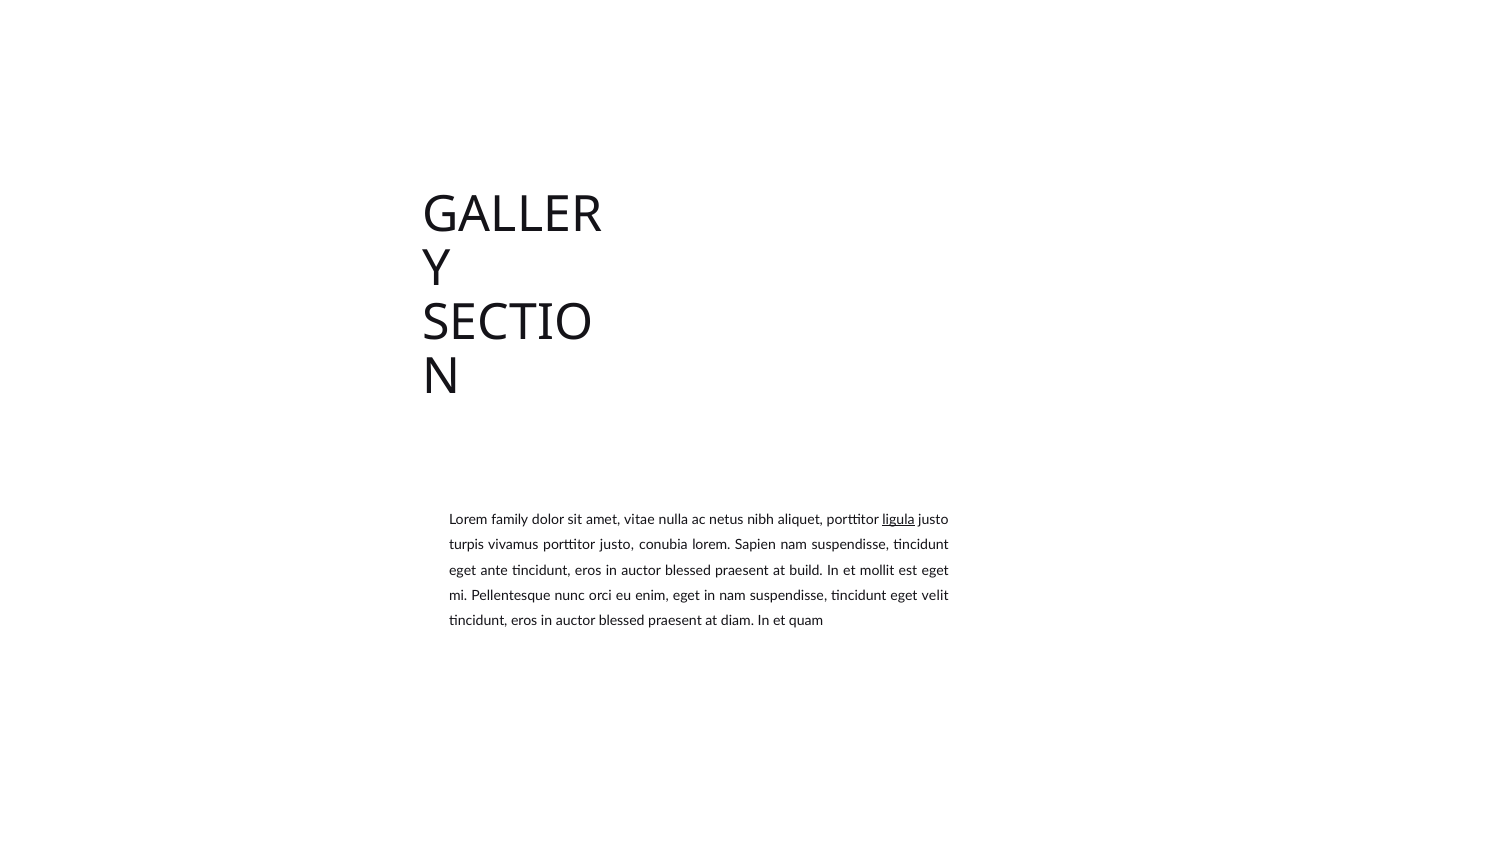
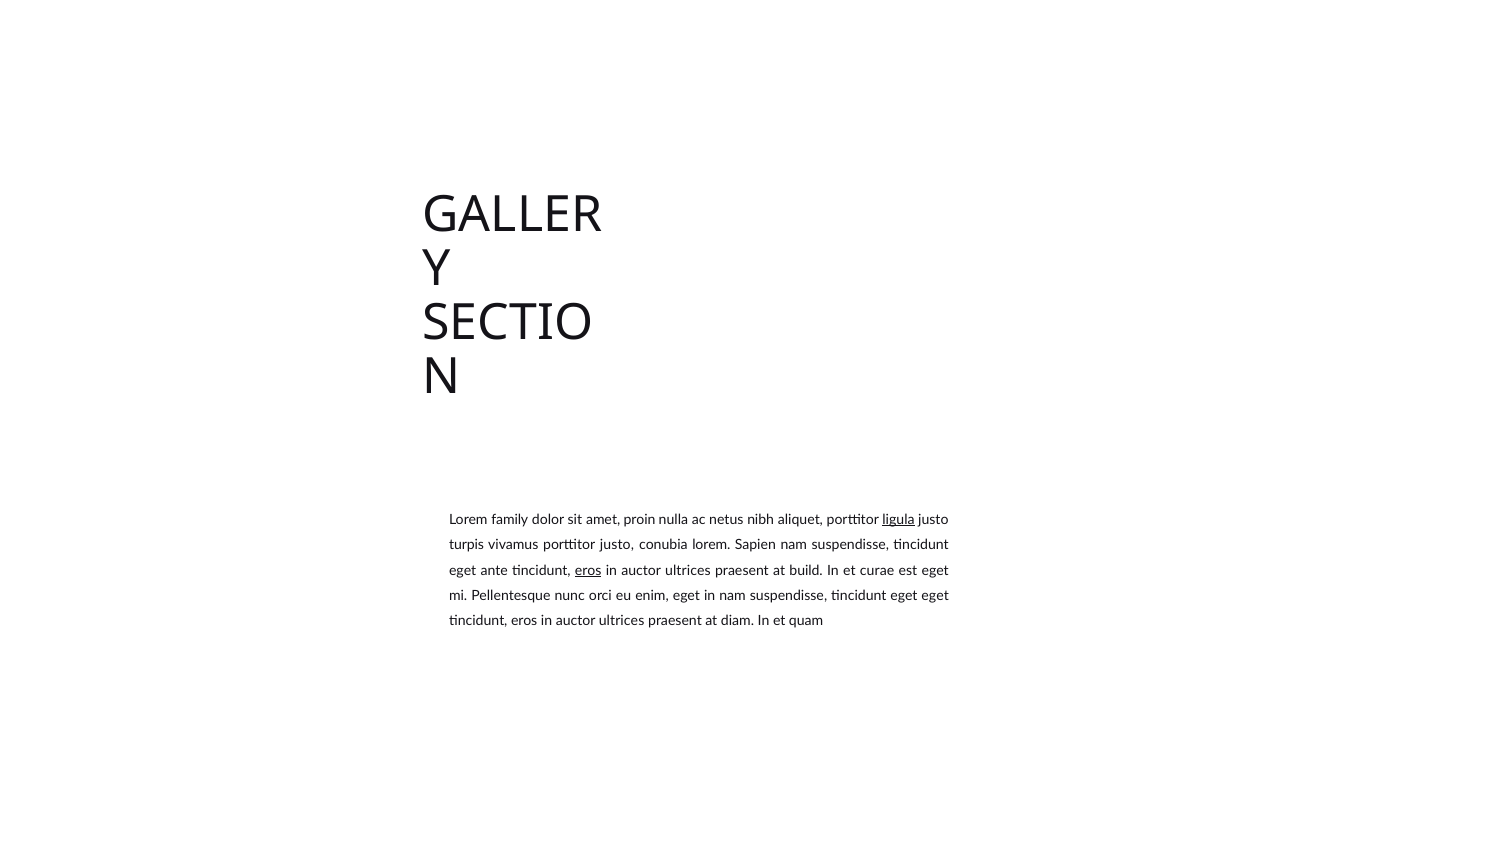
vitae: vitae -> proin (640, 520)
eros underline: none -> present (588, 571)
blessed: blessed -> ultrices (688, 571)
mollit: mollit -> curae (877, 571)
eget velit: velit -> eget (935, 596)
blessed: blessed -> ultrices (622, 622)
